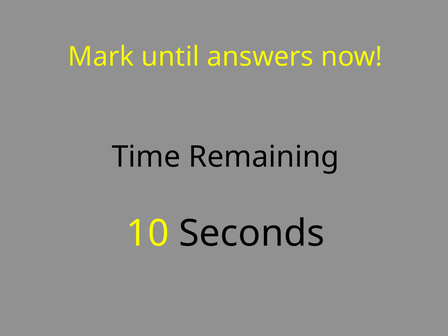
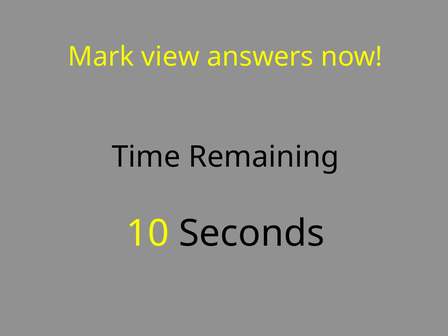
until: until -> view (170, 57)
